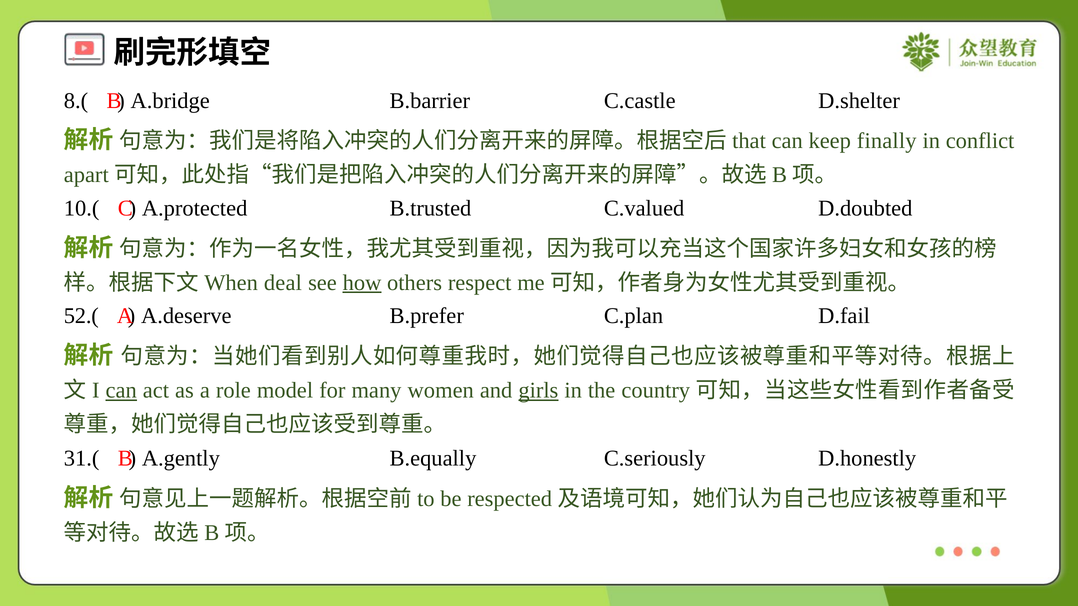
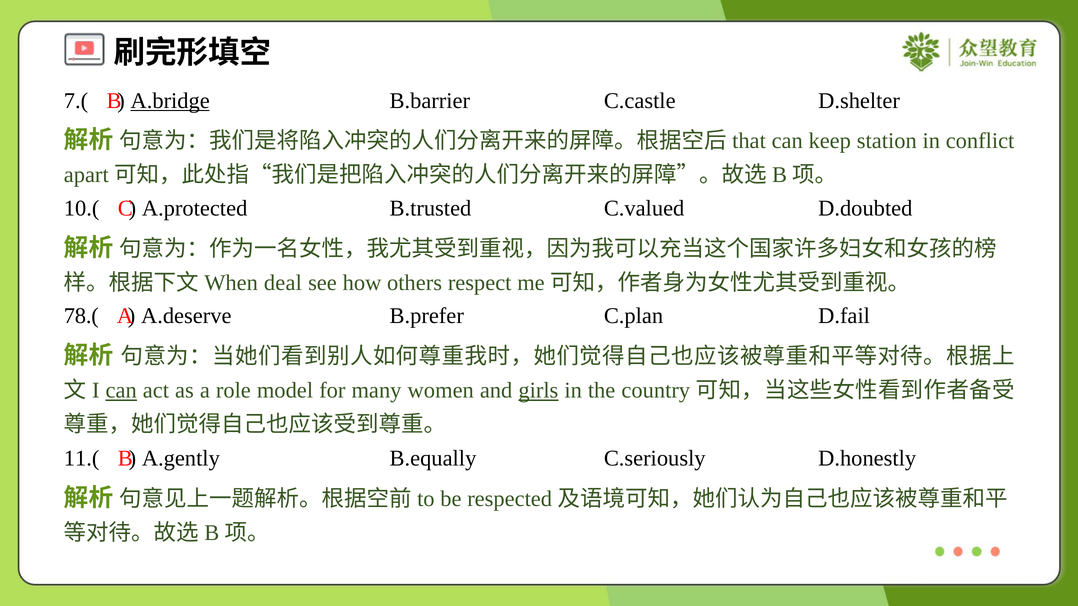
8.(: 8.( -> 7.( (76, 101)
A.bridge underline: none -> present (170, 101)
finally: finally -> station (887, 141)
how underline: present -> none (362, 283)
52.(: 52.( -> 78.( (81, 316)
31.(: 31.( -> 11.( (82, 459)
